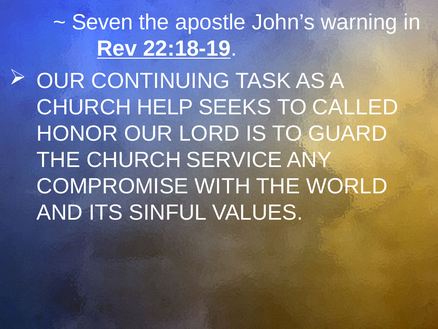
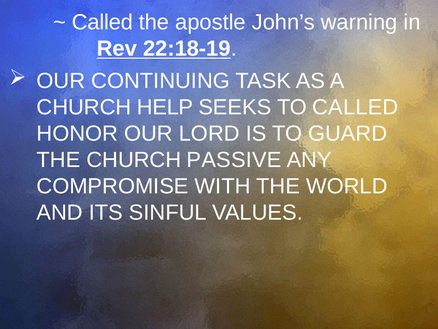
Seven: Seven -> Called (102, 22)
SERVICE: SERVICE -> PASSIVE (234, 160)
